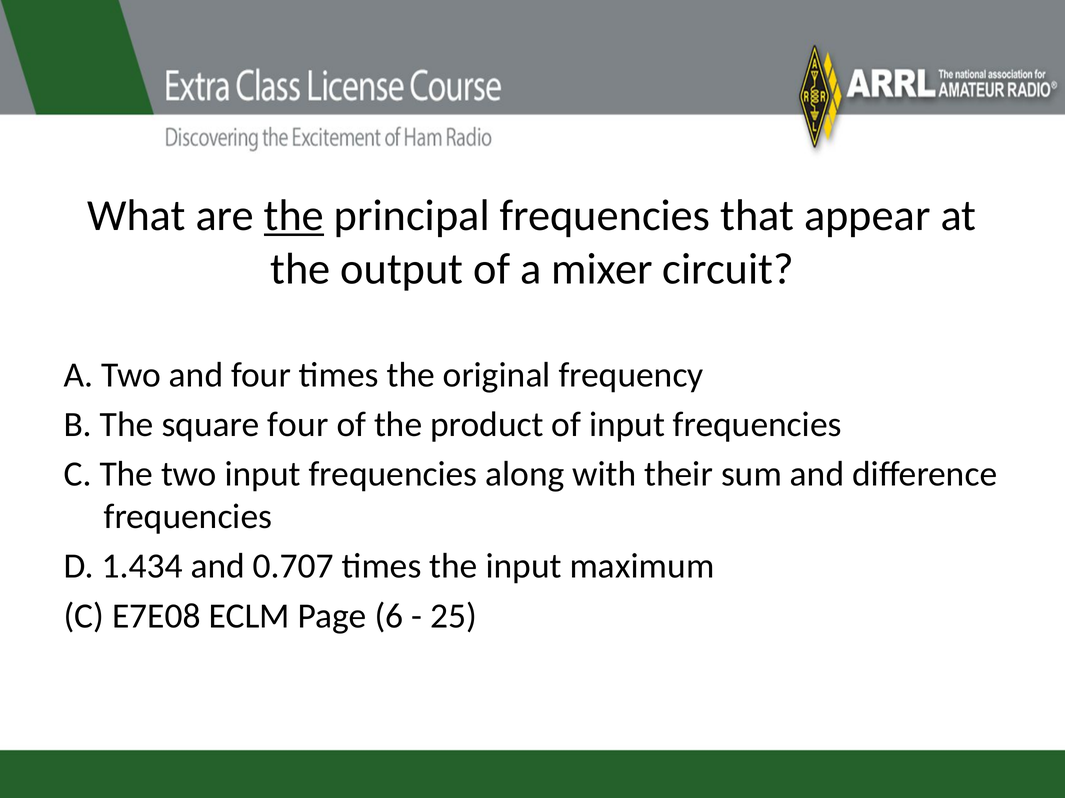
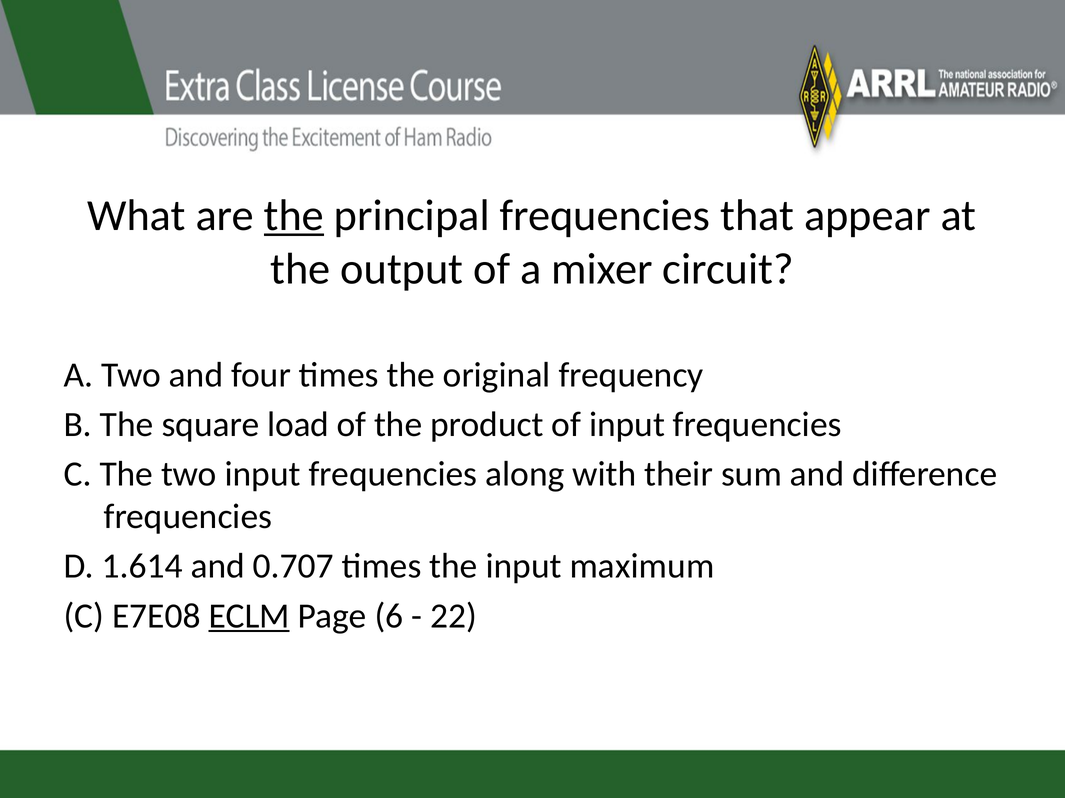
square four: four -> load (298, 425)
1.434: 1.434 -> 1.614 (142, 567)
ECLM underline: none -> present (249, 617)
25: 25 -> 22 (453, 617)
